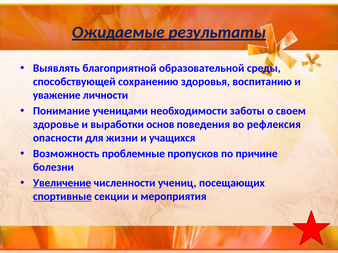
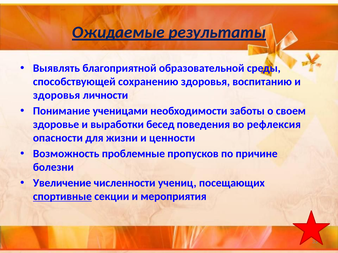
уважение: уважение -> здоровья (57, 95)
основ: основ -> бесед (160, 125)
учащихся: учащихся -> ценности (172, 138)
Увеличение underline: present -> none (62, 183)
